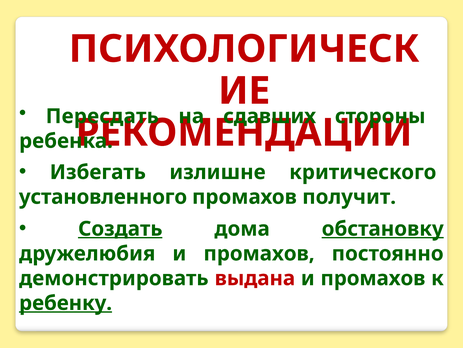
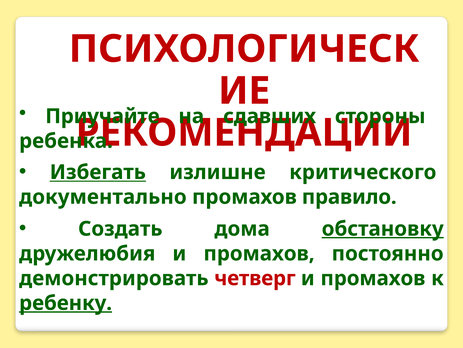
Пересдать: Пересдать -> Приучайте (102, 116)
Избегать underline: none -> present (98, 172)
установленного: установленного -> документально (103, 197)
получит: получит -> правило (349, 197)
Создать underline: present -> none (120, 228)
выдана: выдана -> четверг (255, 278)
